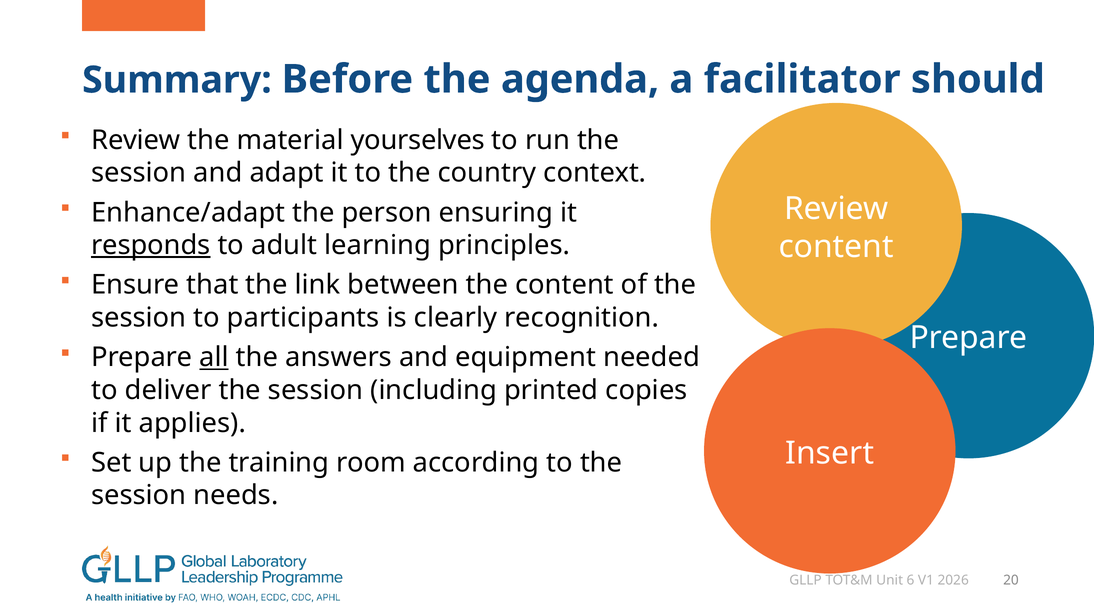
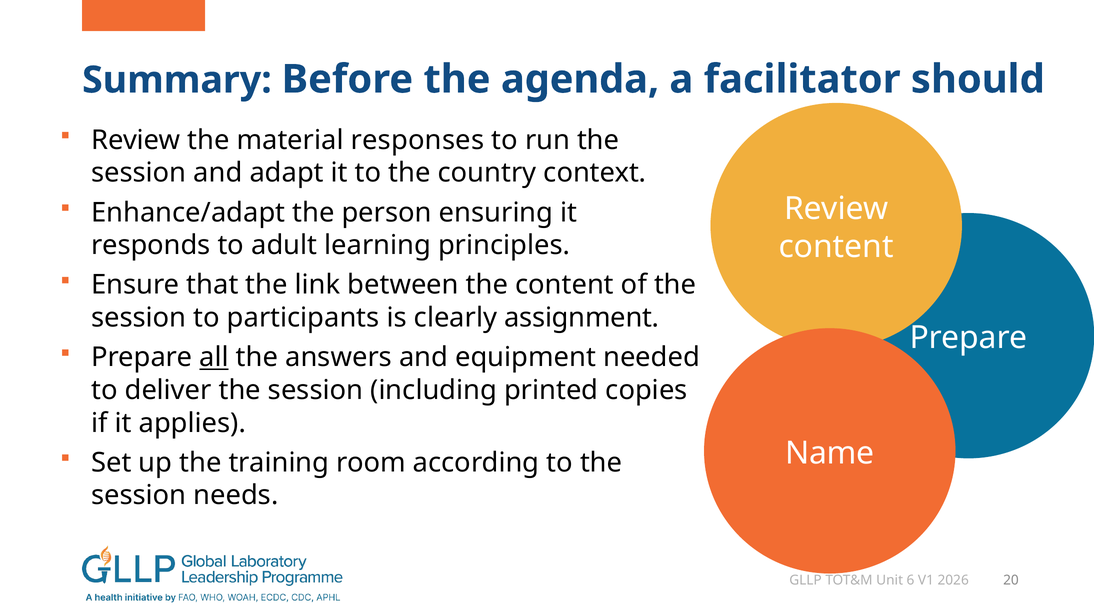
yourselves: yourselves -> responses (417, 140)
responds underline: present -> none (151, 245)
recognition: recognition -> assignment (582, 318)
Insert: Insert -> Name (830, 453)
